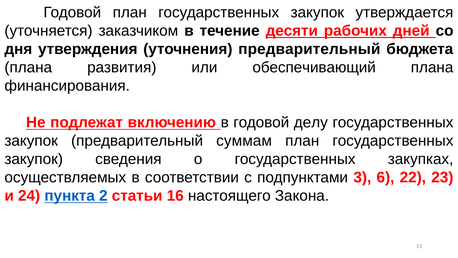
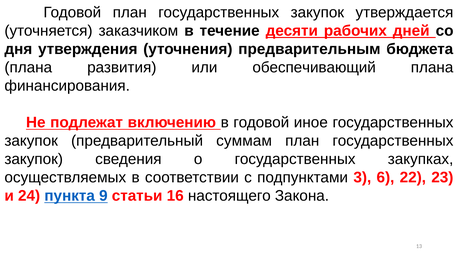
уточнения предварительный: предварительный -> предварительным (309, 49)
делу: делу -> иное (311, 122)
2: 2 -> 9 (103, 196)
